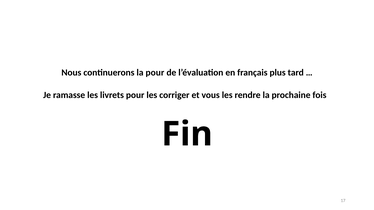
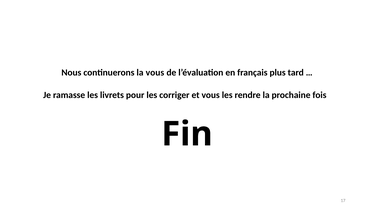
la pour: pour -> vous (155, 73)
